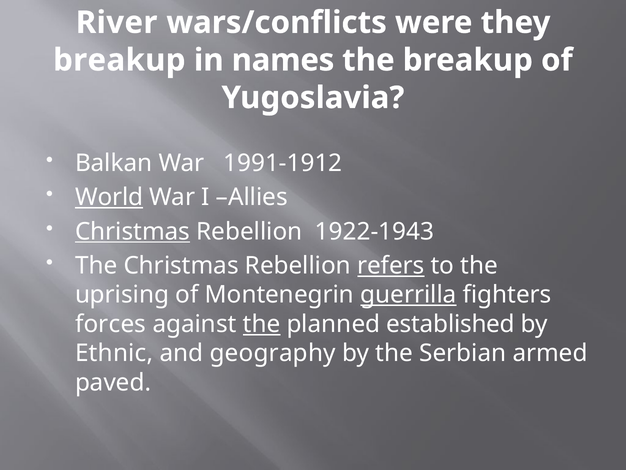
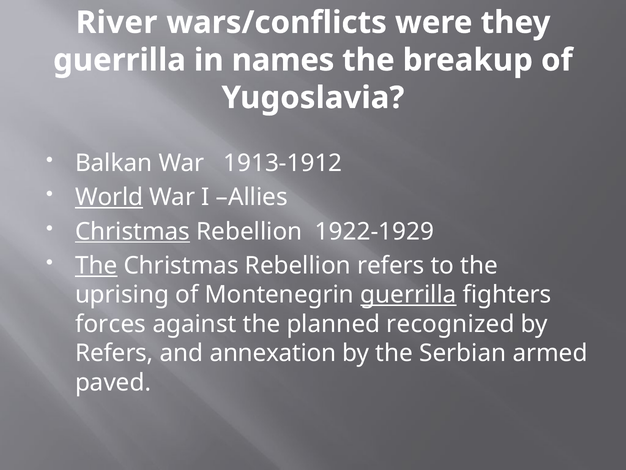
breakup: breakup -> guerrilla (120, 60)
1991-1912: 1991-1912 -> 1913-1912 (283, 163)
1922-1943: 1922-1943 -> 1922-1929 (375, 231)
The underline: none -> present (96, 265)
refers underline: present -> none (391, 265)
the underline: present -> none (262, 324)
established: established -> recognized (451, 324)
Ethnic: Ethnic -> Refers (114, 353)
geography: geography -> annexation (273, 353)
